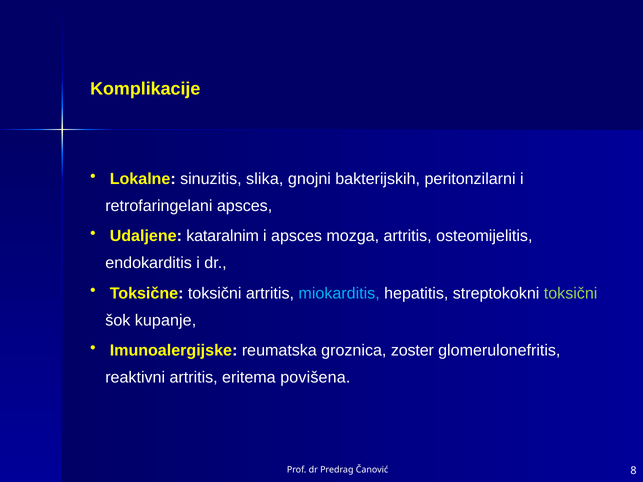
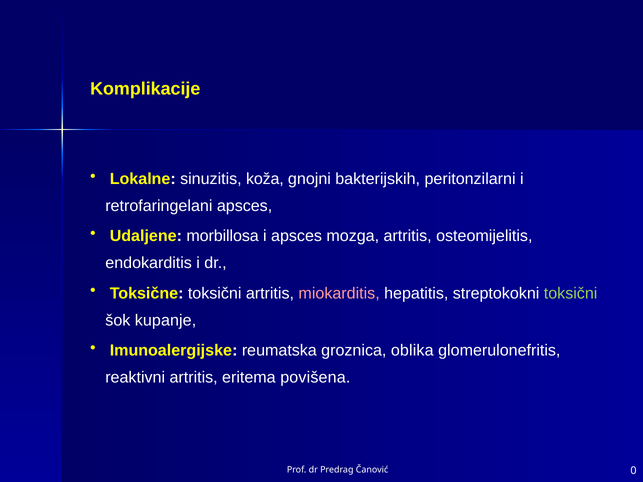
slika: slika -> koža (265, 179)
kataralnim: kataralnim -> morbillosa (223, 236)
miokarditis colour: light blue -> pink (339, 293)
zoster: zoster -> oblika (412, 351)
8: 8 -> 0 (634, 471)
